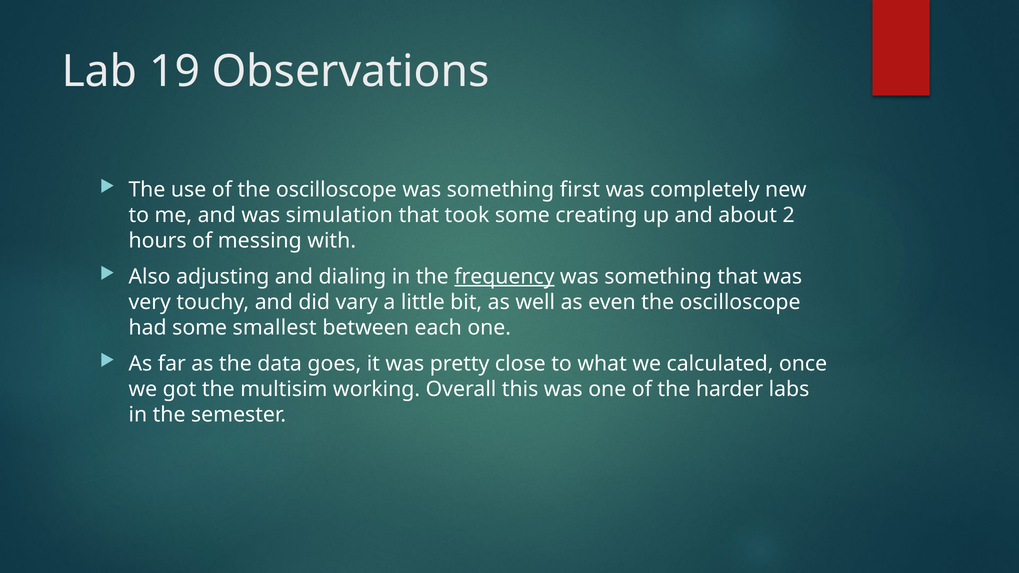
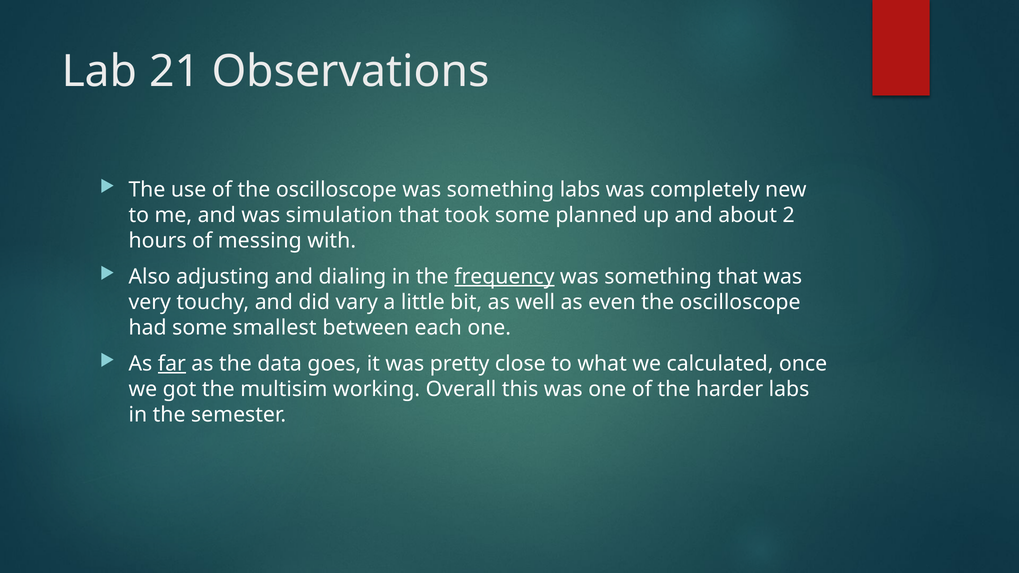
19: 19 -> 21 (175, 72)
something first: first -> labs (580, 190)
creating: creating -> planned (596, 215)
far underline: none -> present (172, 364)
